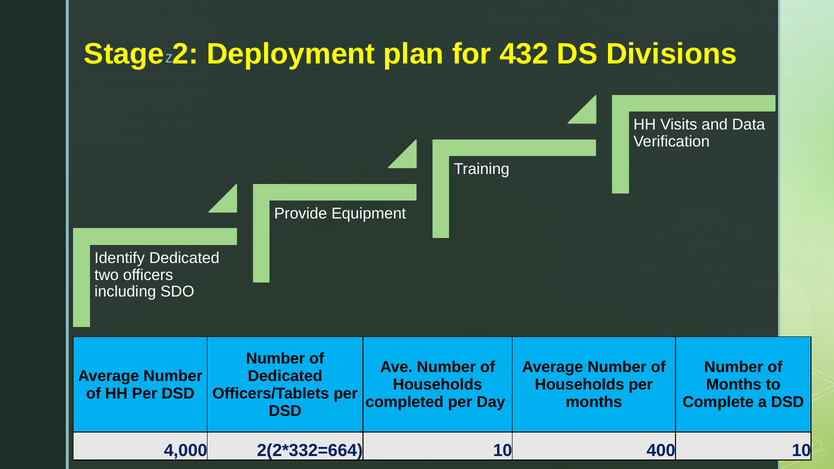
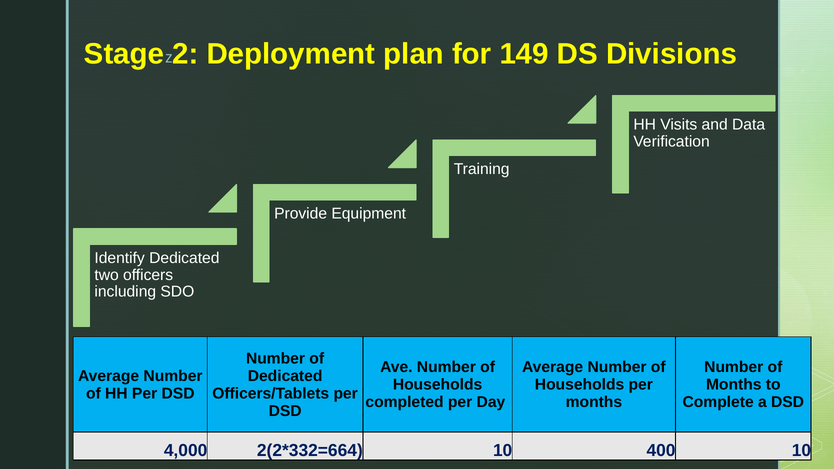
432: 432 -> 149 (524, 54)
